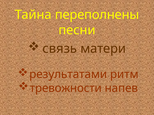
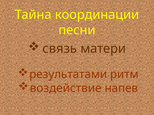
переполнены: переполнены -> координации (97, 15)
тревожности: тревожности -> воздействие (66, 89)
